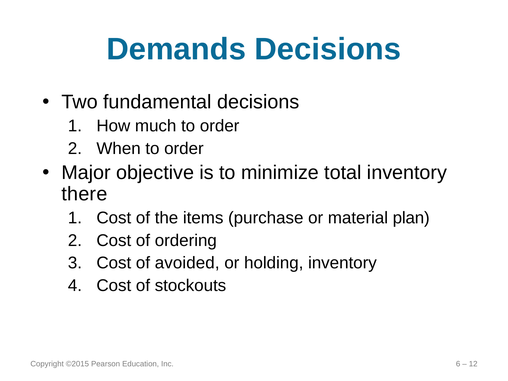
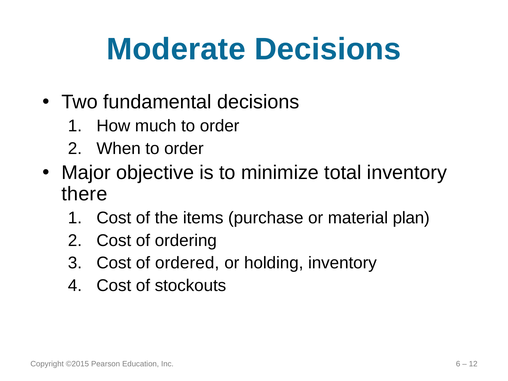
Demands: Demands -> Moderate (176, 49)
avoided: avoided -> ordered (187, 263)
